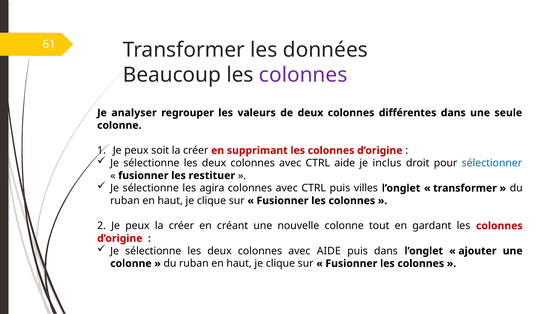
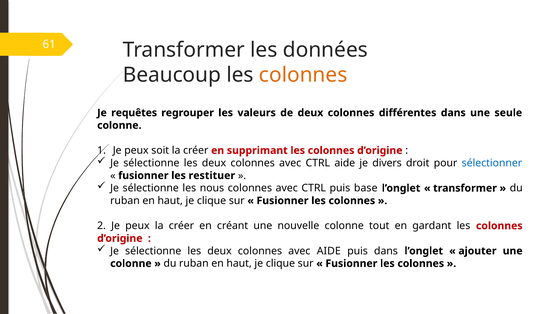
colonnes colour: purple -> orange (303, 75)
analyser: analyser -> requêtes (134, 113)
inclus: inclus -> divers (387, 163)
agira: agira -> nous (212, 188)
villes: villes -> base (366, 188)
